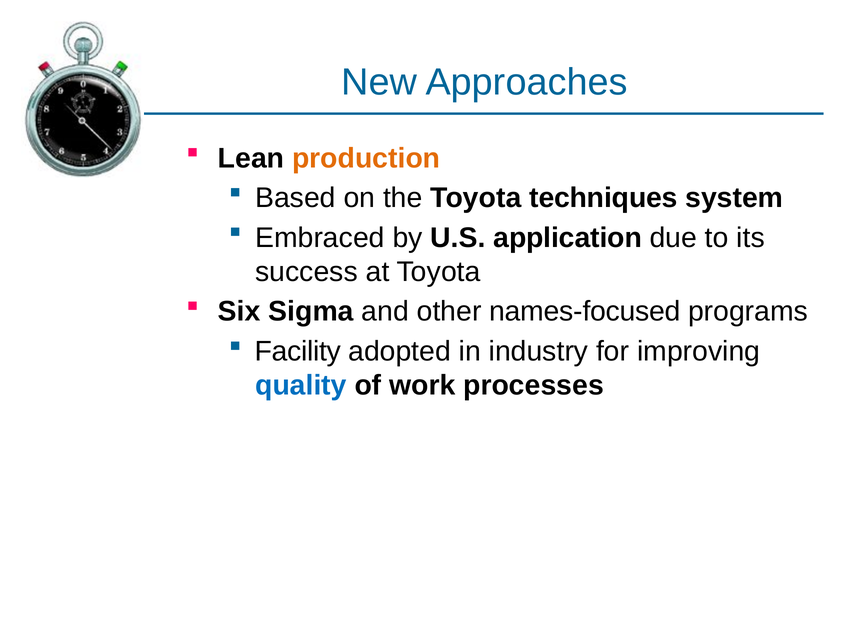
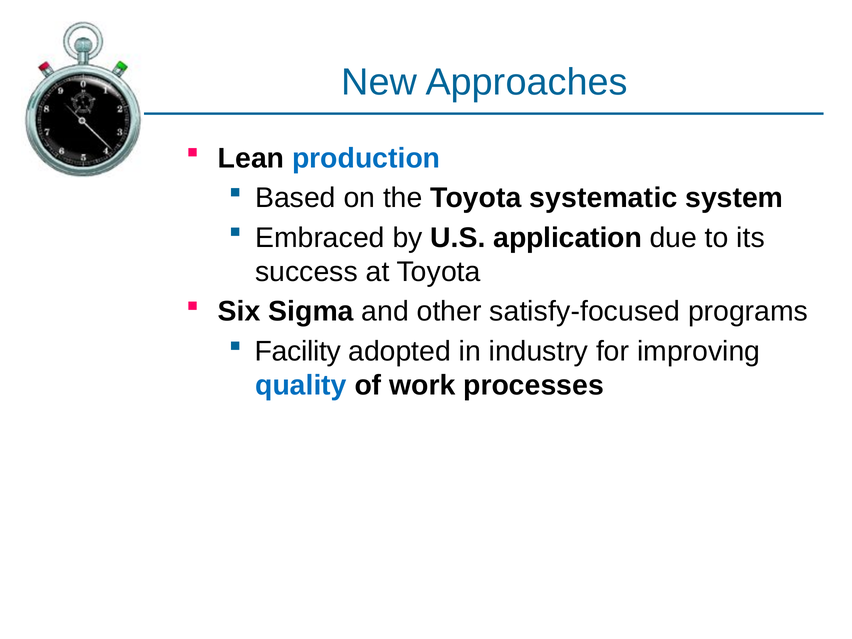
production colour: orange -> blue (366, 158)
techniques: techniques -> systematic (603, 198)
names-focused: names-focused -> satisfy-focused (585, 312)
